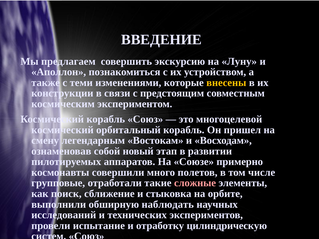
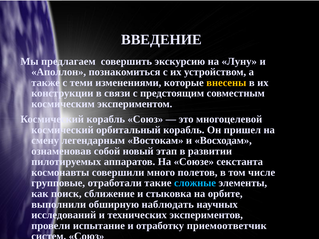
примерно: примерно -> секстанта (240, 162)
сложные colour: pink -> light blue (195, 183)
цилиндрическую: цилиндрическую -> приемоответчик (227, 226)
